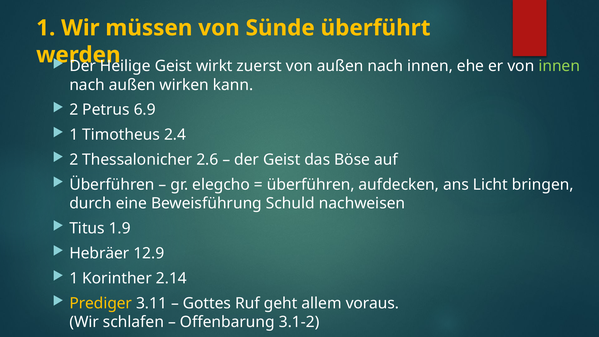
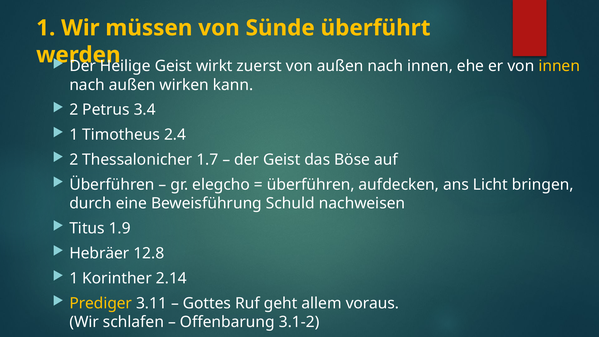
innen colour: light green -> yellow (559, 66)
6.9: 6.9 -> 3.4 (145, 110)
2.6: 2.6 -> 1.7 (207, 160)
12.9: 12.9 -> 12.8 (149, 253)
